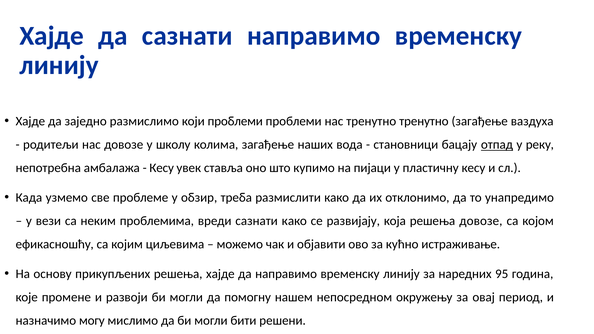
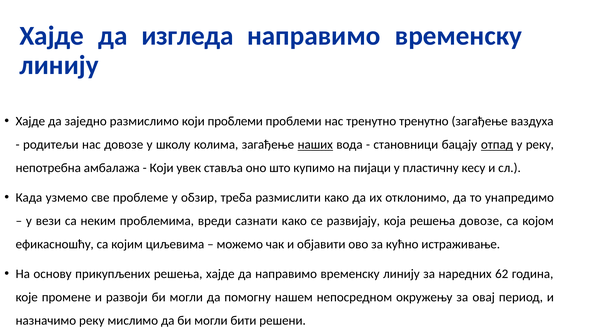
да сазнати: сазнати -> изгледа (187, 36)
наших underline: none -> present (315, 145)
Кесу: Кесу -> Који (162, 168)
95: 95 -> 62 (502, 274)
назначимо могу: могу -> реку (92, 321)
